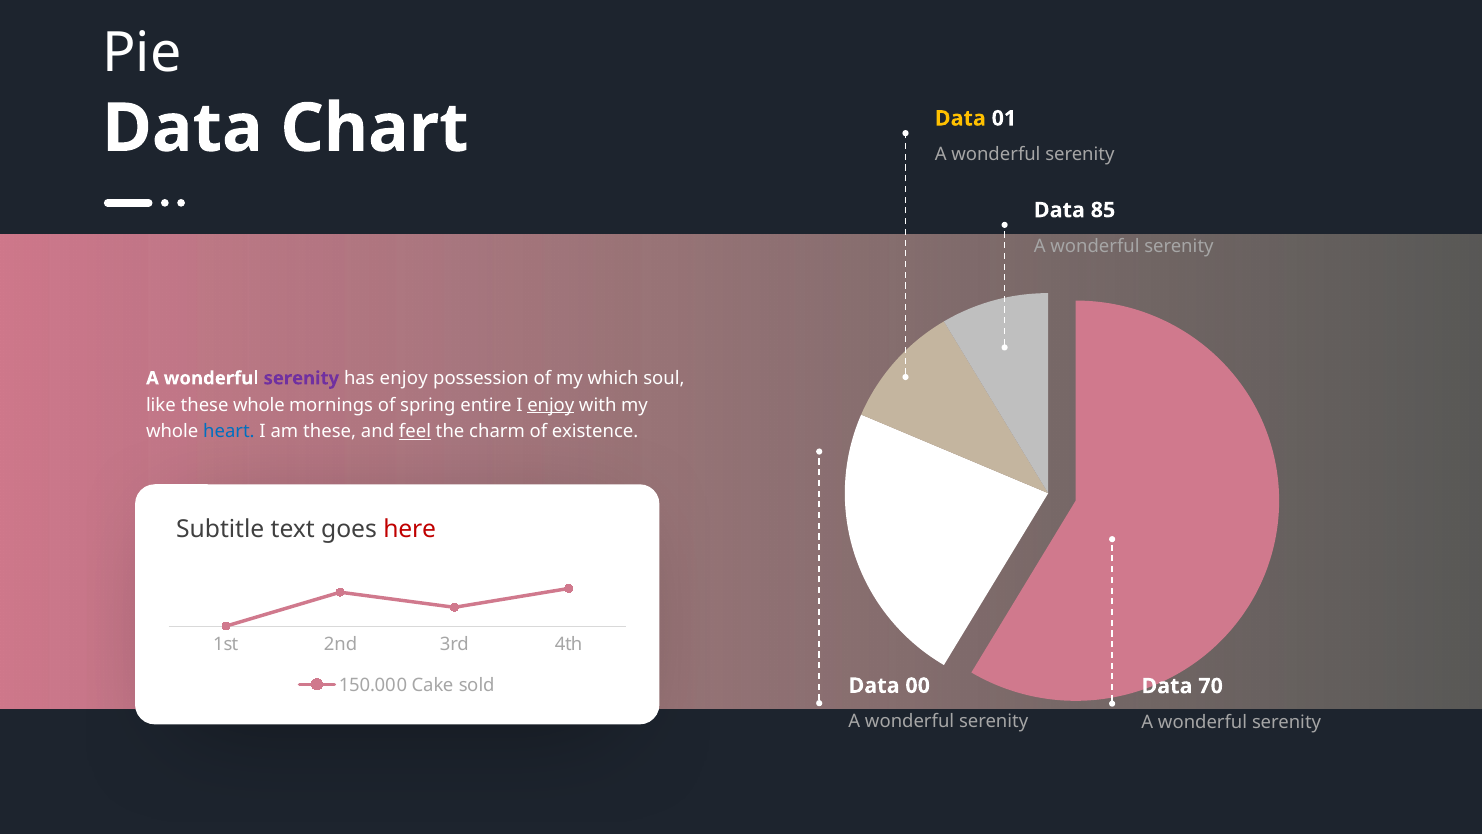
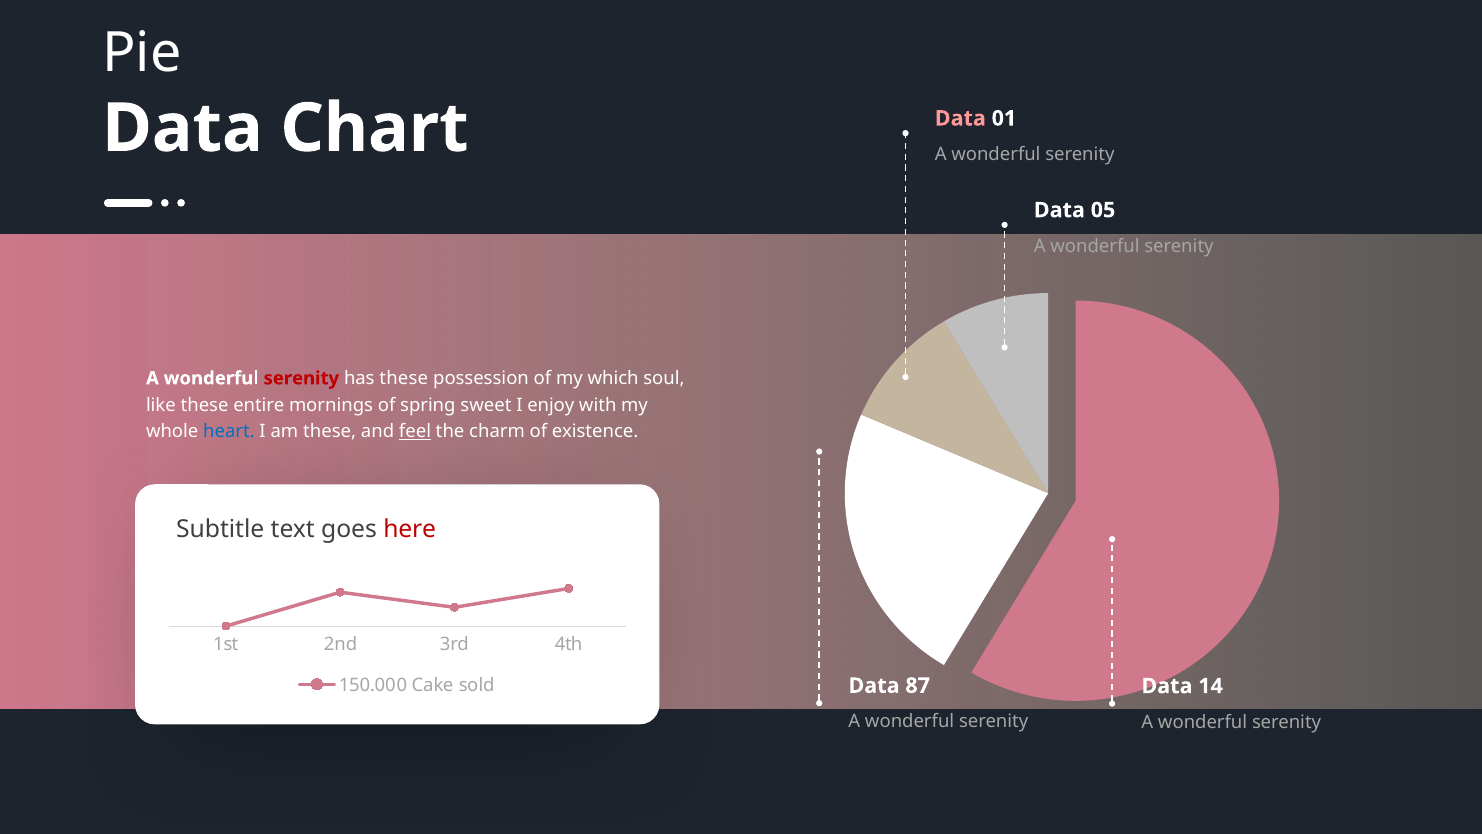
Data colour: yellow -> pink (960, 118)
85: 85 -> 05 (1103, 210)
serenity colour: purple -> red (301, 378)
has enjoy: enjoy -> these (404, 378)
these whole: whole -> entire (259, 405)
entire: entire -> sweet (486, 405)
enjoy underline: present -> none (551, 405)
00: 00 -> 87 (918, 685)
70: 70 -> 14 (1211, 686)
